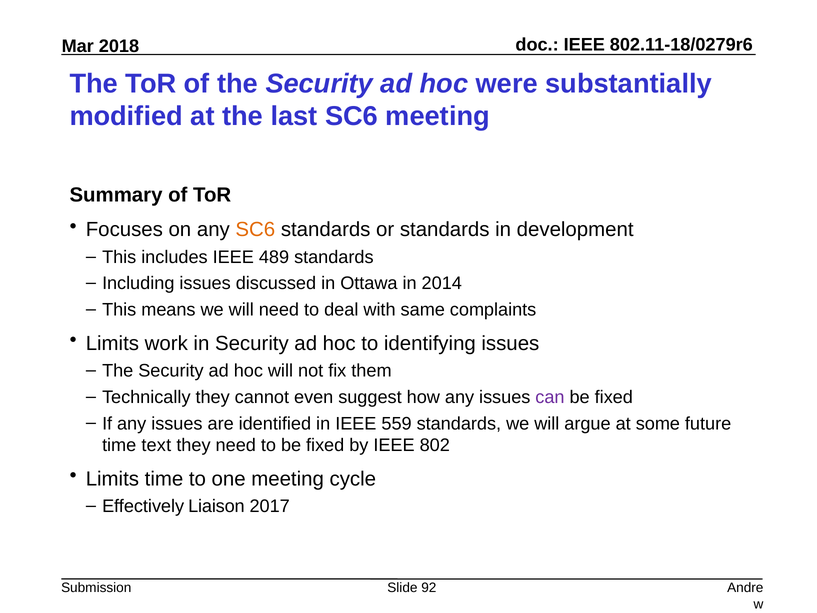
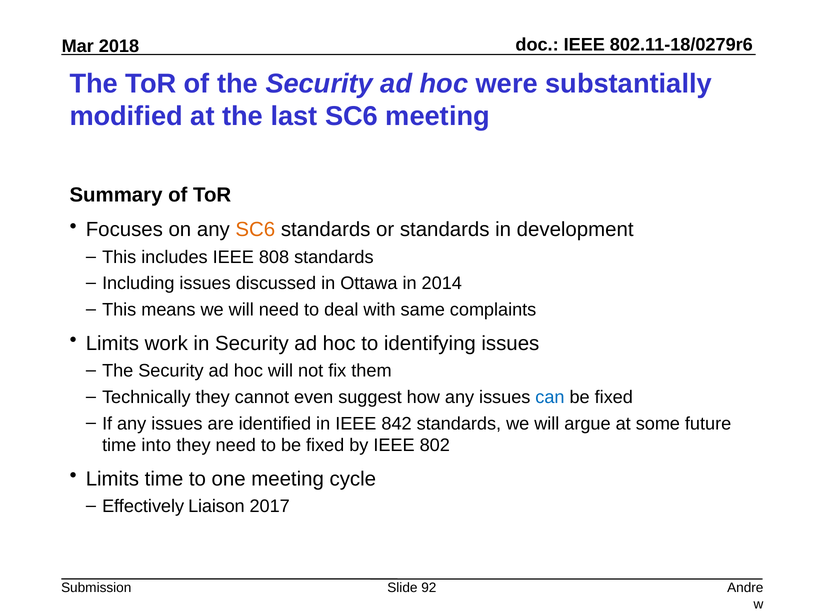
489: 489 -> 808 (274, 257)
can colour: purple -> blue (550, 397)
559: 559 -> 842 (397, 423)
text: text -> into (156, 445)
